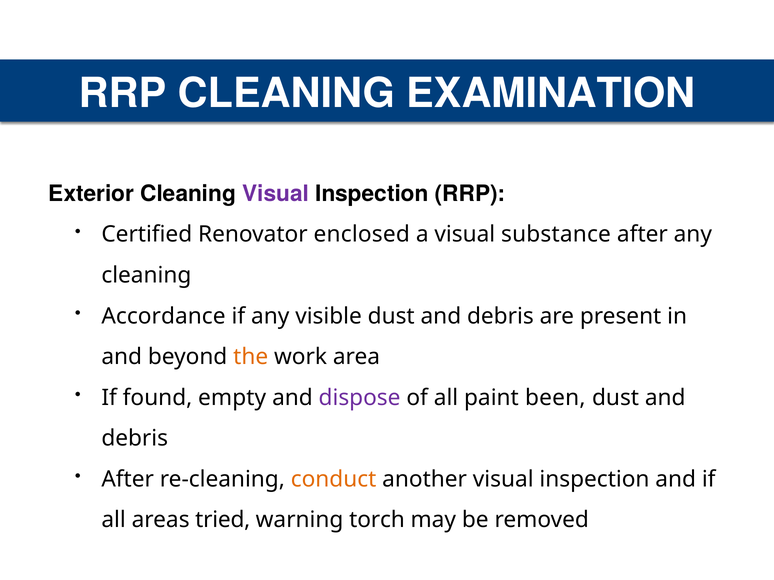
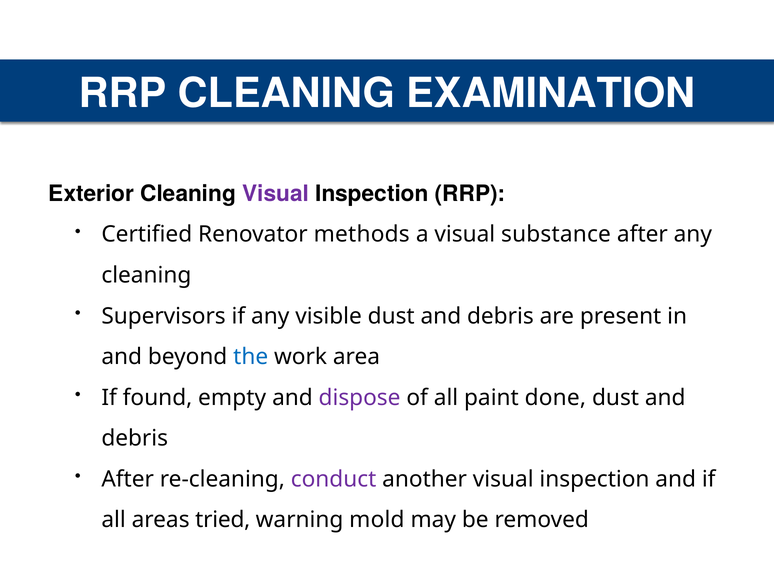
enclosed: enclosed -> methods (362, 235)
Accordance: Accordance -> Supervisors (164, 316)
the colour: orange -> blue (251, 357)
been: been -> done (555, 398)
conduct colour: orange -> purple (334, 480)
torch: torch -> mold (377, 520)
